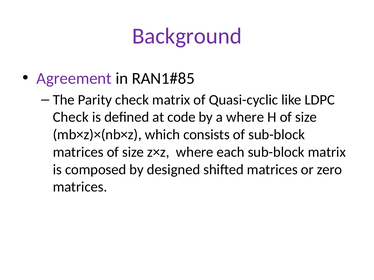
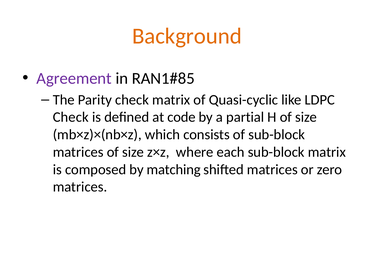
Background colour: purple -> orange (187, 36)
a where: where -> partial (245, 117)
designed: designed -> matching (174, 170)
